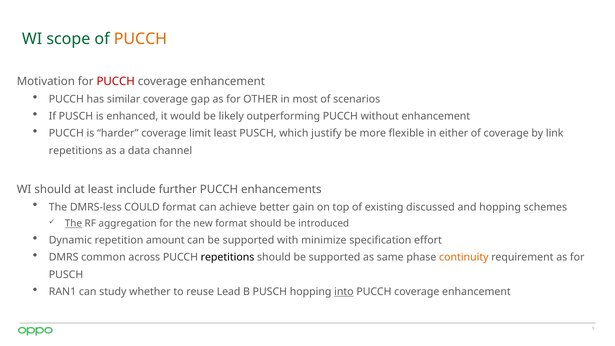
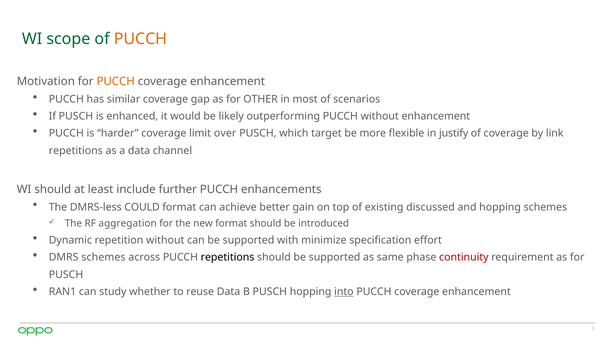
PUCCH colour: red -> orange (116, 82)
limit least: least -> over (225, 133)
justify: justify -> target (326, 133)
either: either -> justify (454, 133)
The underline: present -> none (73, 223)
repetition amount: amount -> without (165, 240)
DMRS common: common -> schemes (103, 257)
continuity colour: orange -> red (464, 257)
reuse Lead: Lead -> Data (229, 292)
